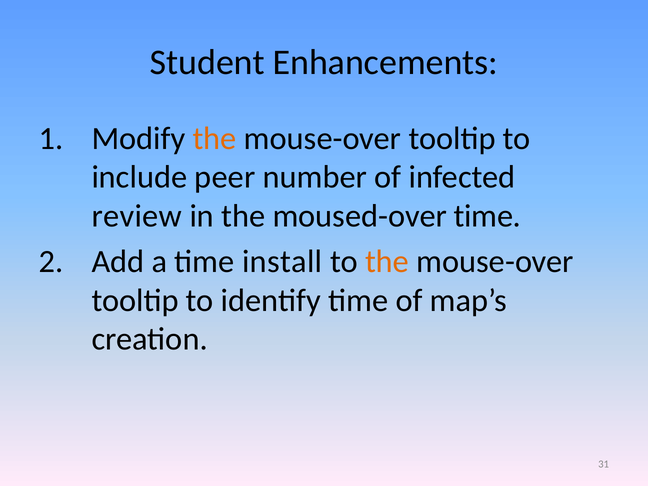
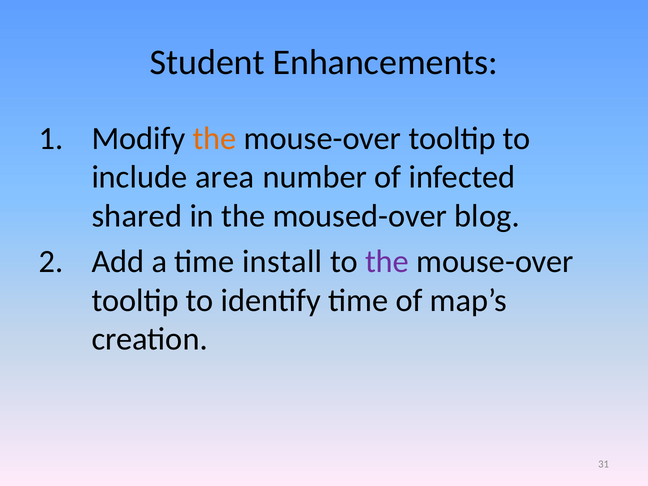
peer: peer -> area (225, 177)
review: review -> shared (137, 216)
moused-over time: time -> blog (487, 216)
the colour: orange -> purple (387, 261)
